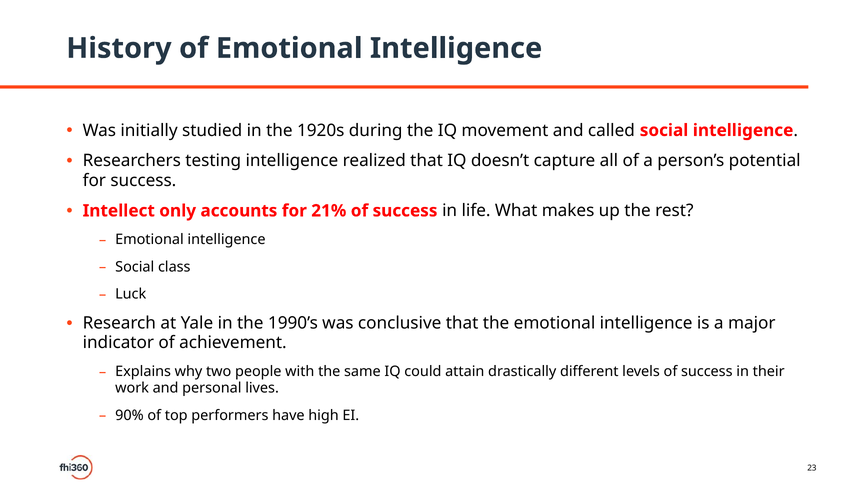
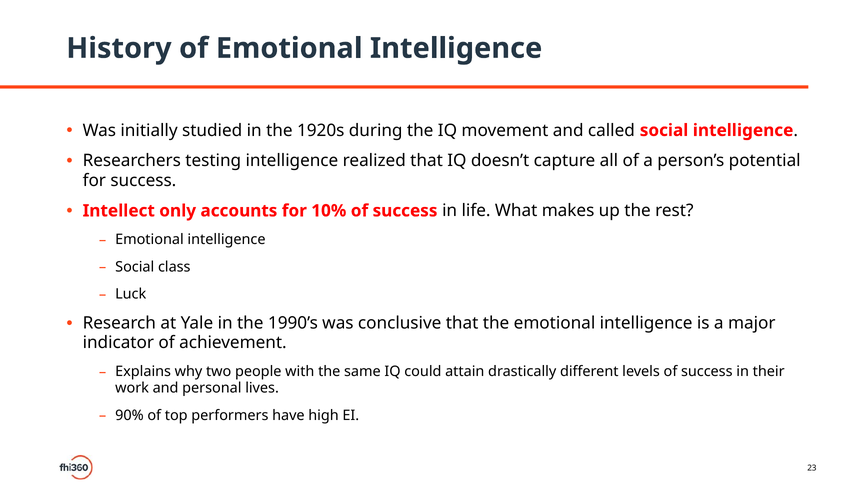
21%: 21% -> 10% (329, 211)
